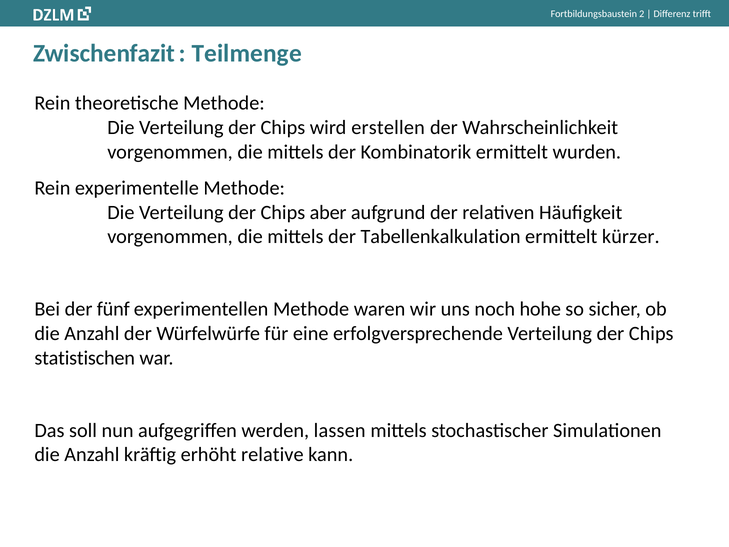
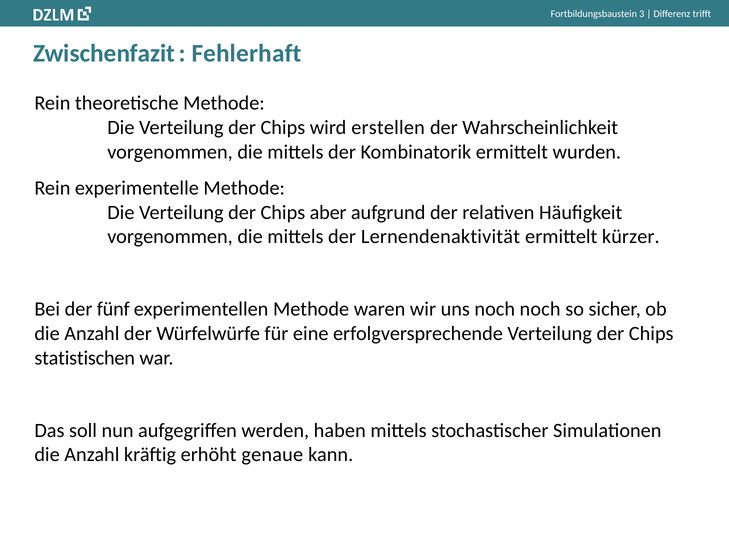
2: 2 -> 3 (642, 14)
Teilmenge: Teilmenge -> Fehlerhaft (247, 53)
Tabellenkalkulation: Tabellenkalkulation -> Lernendenaktivität (440, 237)
noch hohe: hohe -> noch (540, 309)
lassen: lassen -> haben (340, 430)
relative: relative -> genaue (272, 455)
